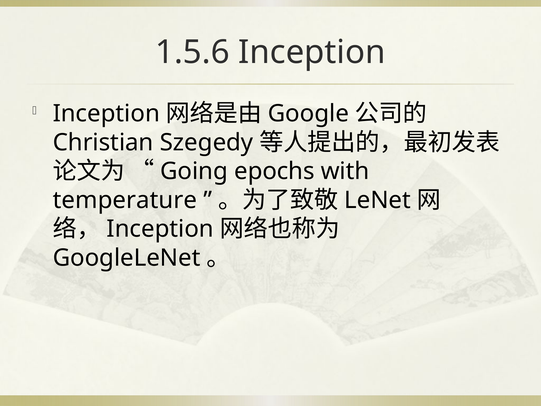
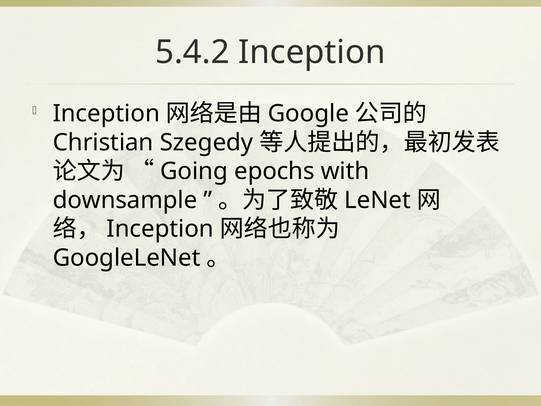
1.5.6: 1.5.6 -> 5.4.2 (192, 52)
temperature: temperature -> downsample (125, 200)
